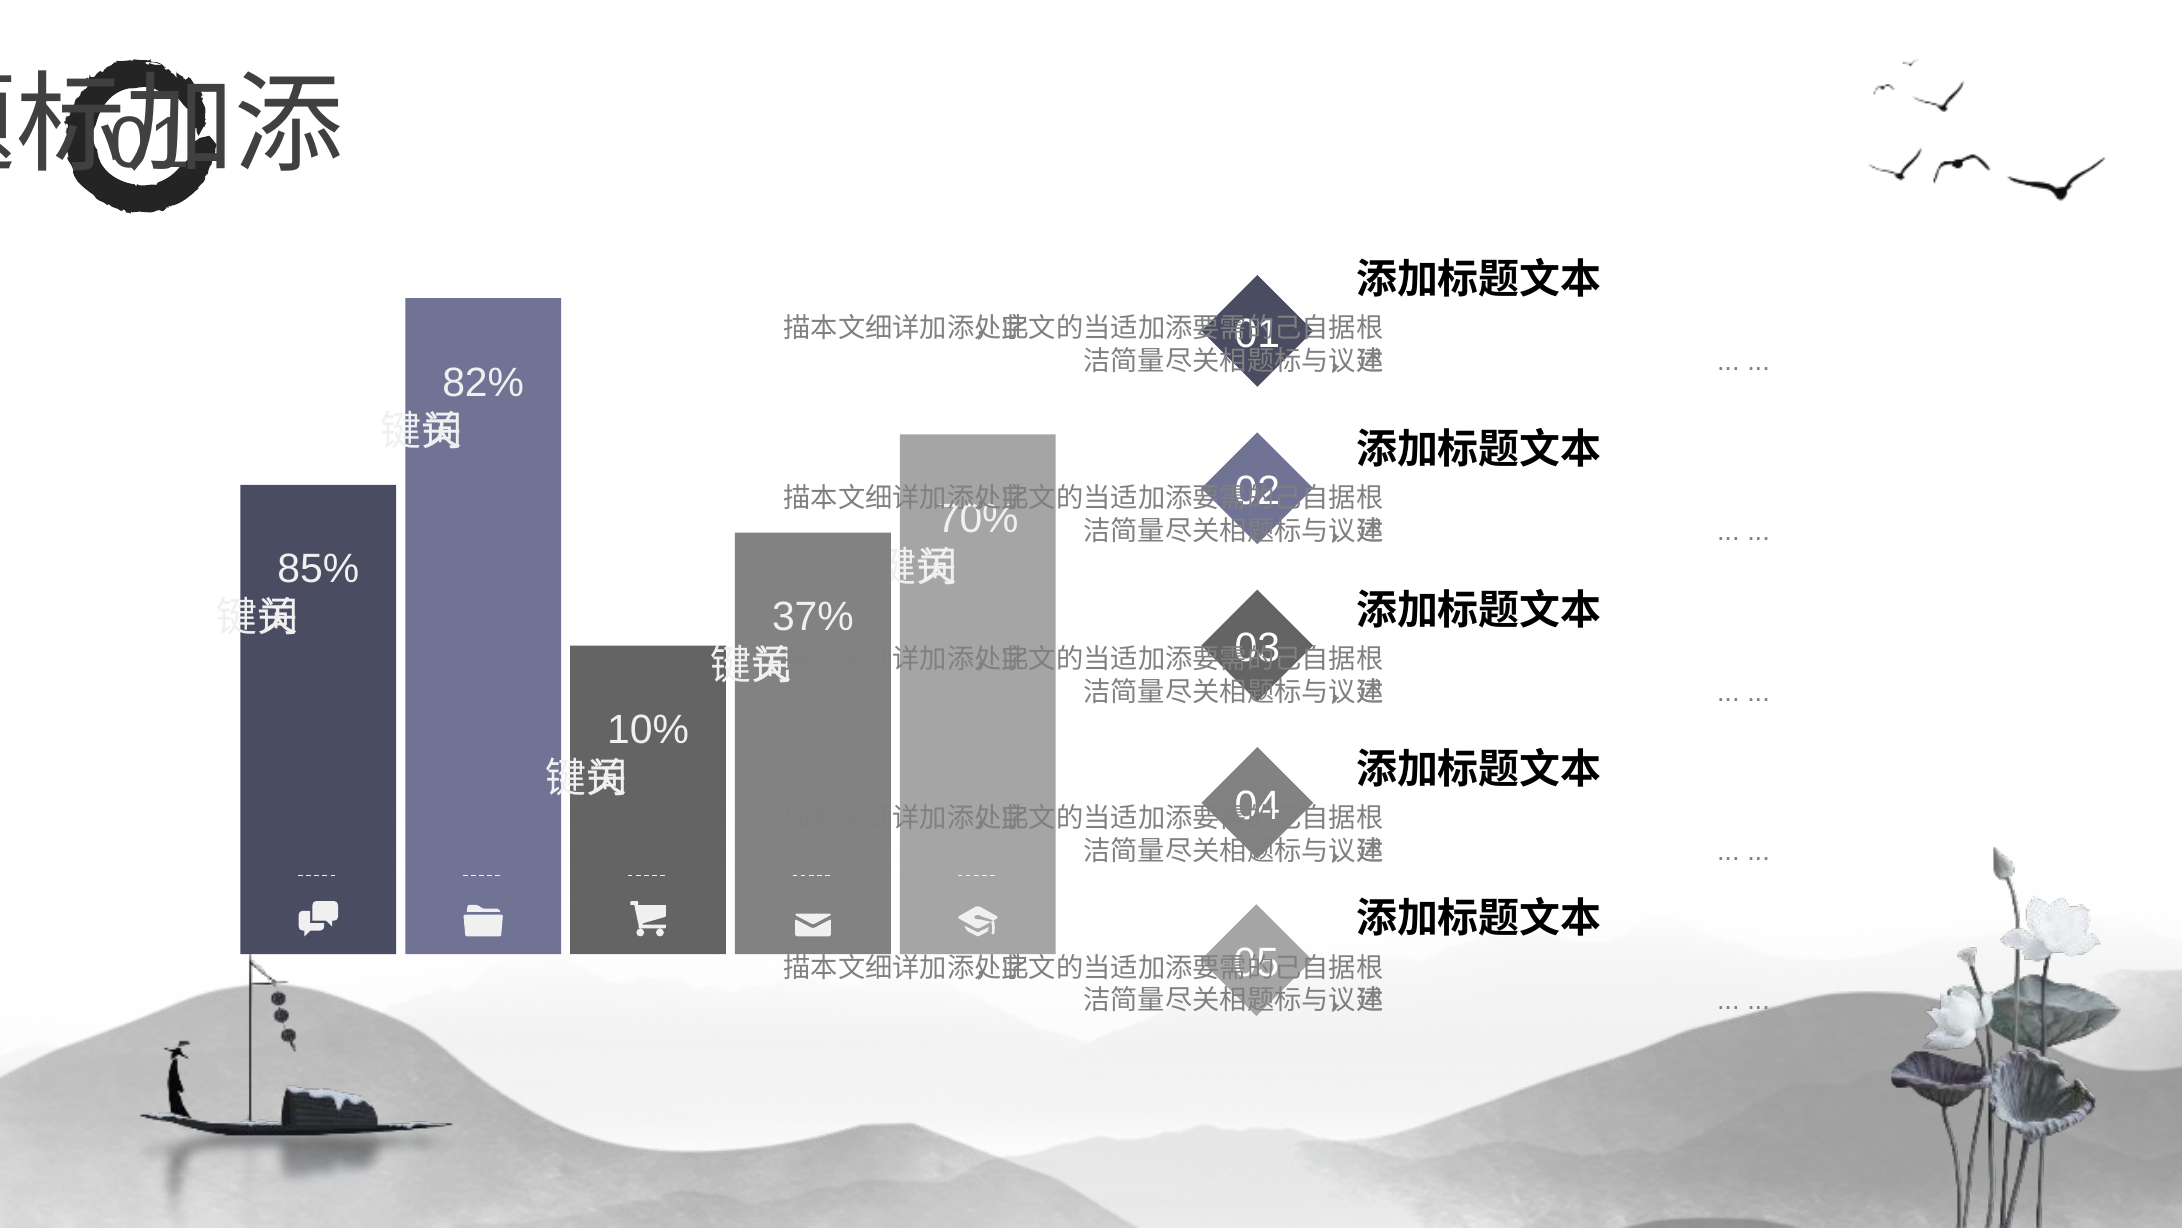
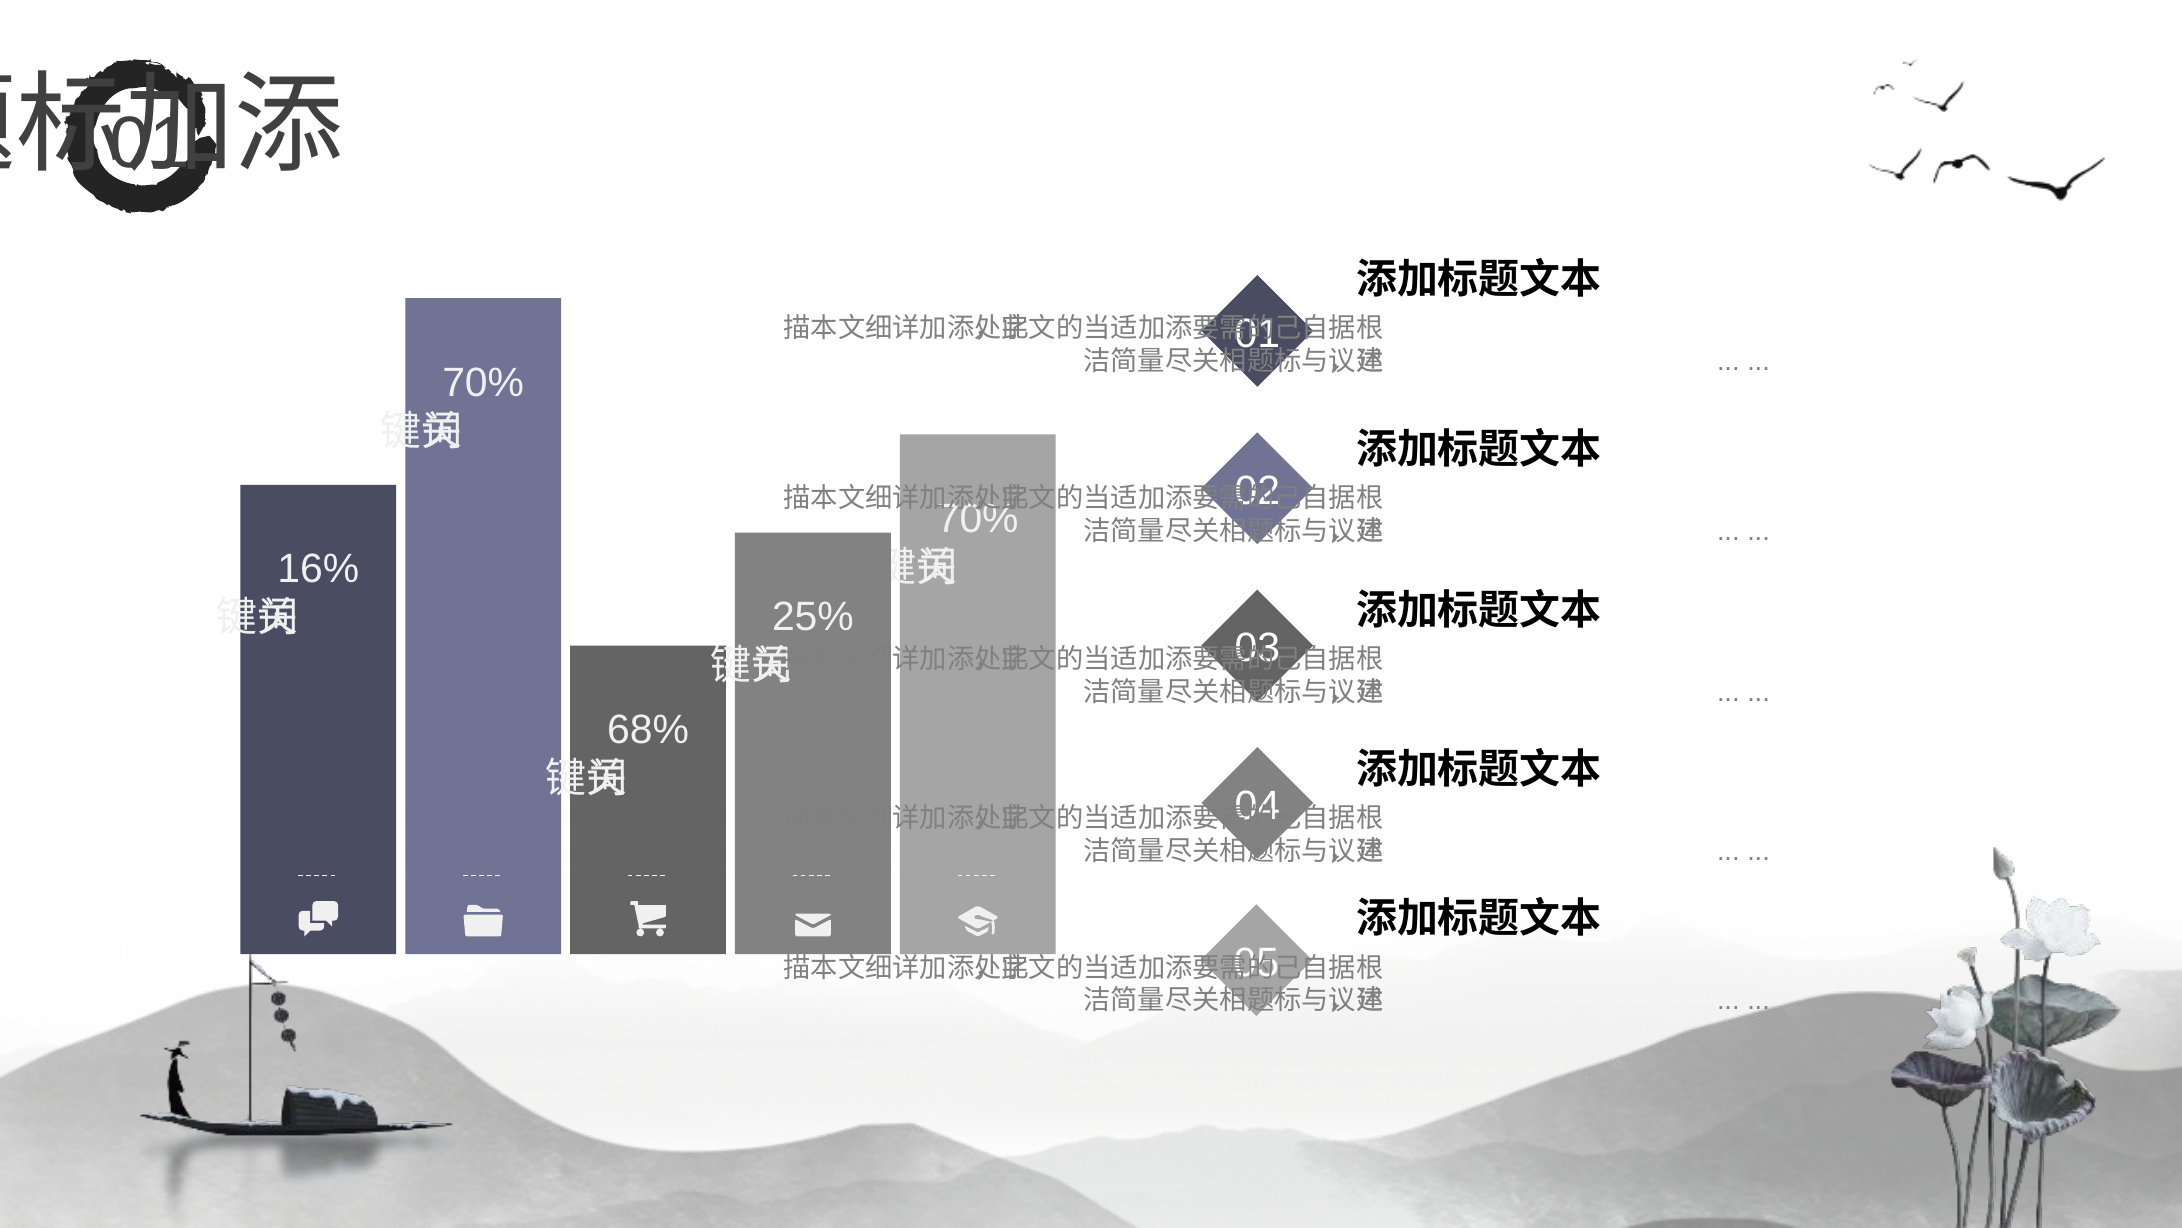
82%: 82% -> 70% (483, 382)
85%: 85% -> 16% (318, 569)
37%: 37% -> 25% (813, 617)
10%: 10% -> 68% (648, 730)
